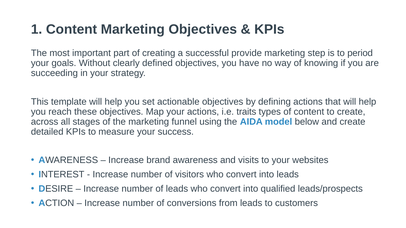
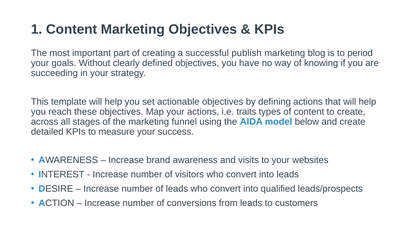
provide: provide -> publish (247, 53)
step: step -> blog (316, 53)
